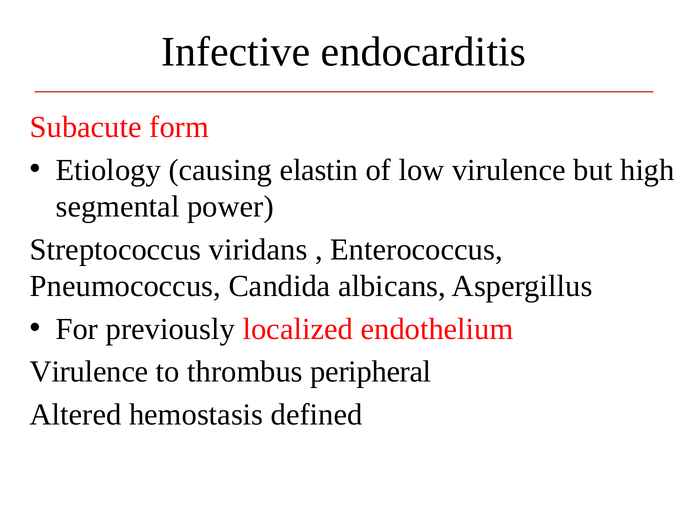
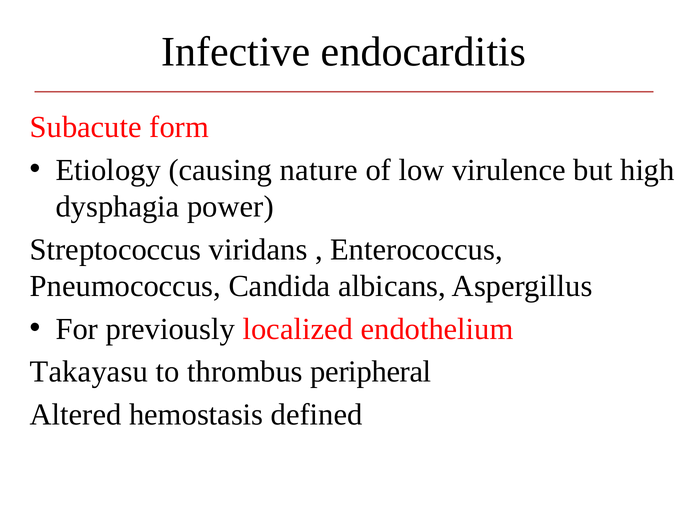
elastin: elastin -> nature (319, 170)
segmental: segmental -> dysphagia (118, 207)
Virulence: Virulence -> Takayasu (89, 372)
